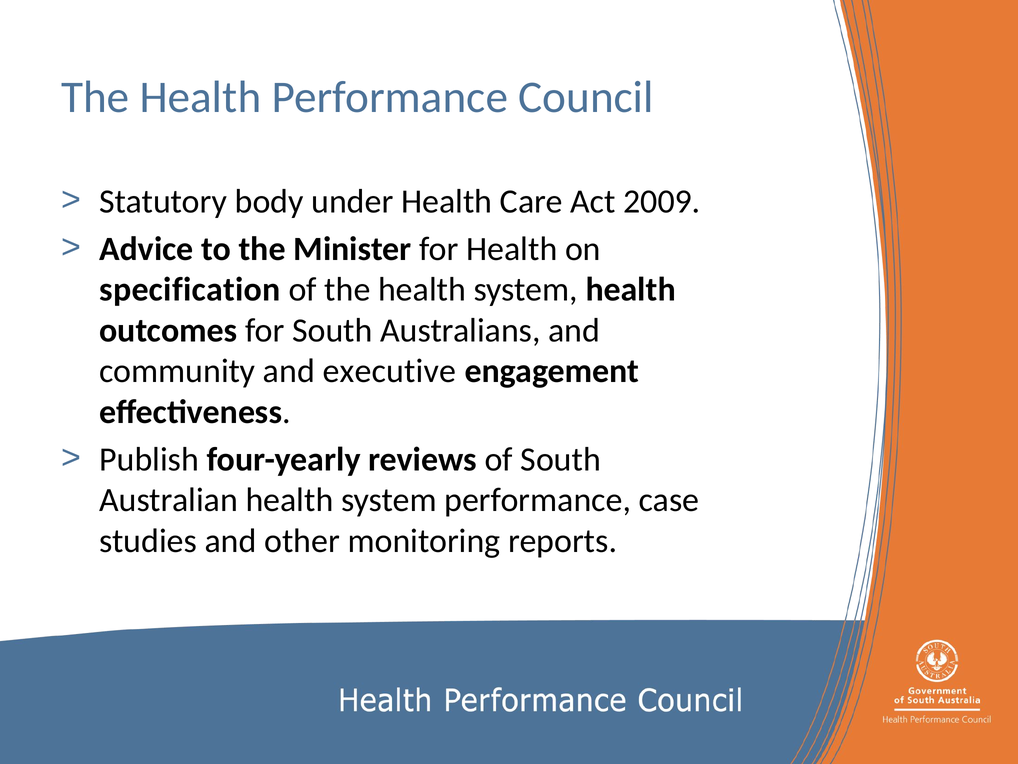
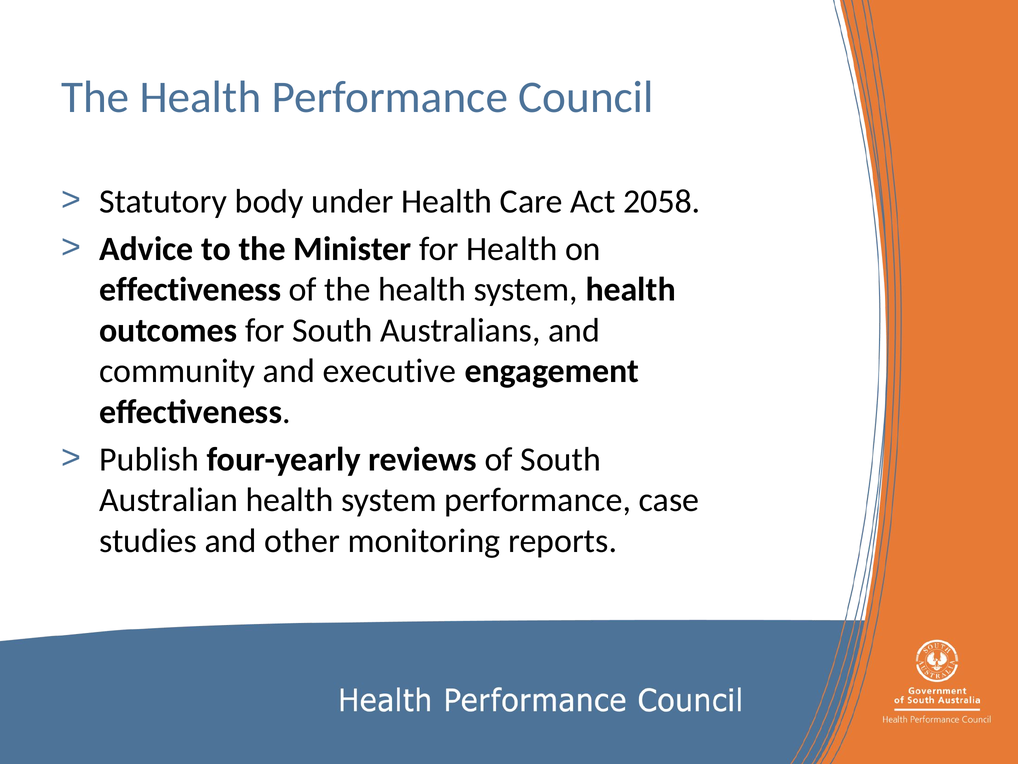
2009: 2009 -> 2058 (662, 201)
specification: specification -> effectiveness (190, 289)
